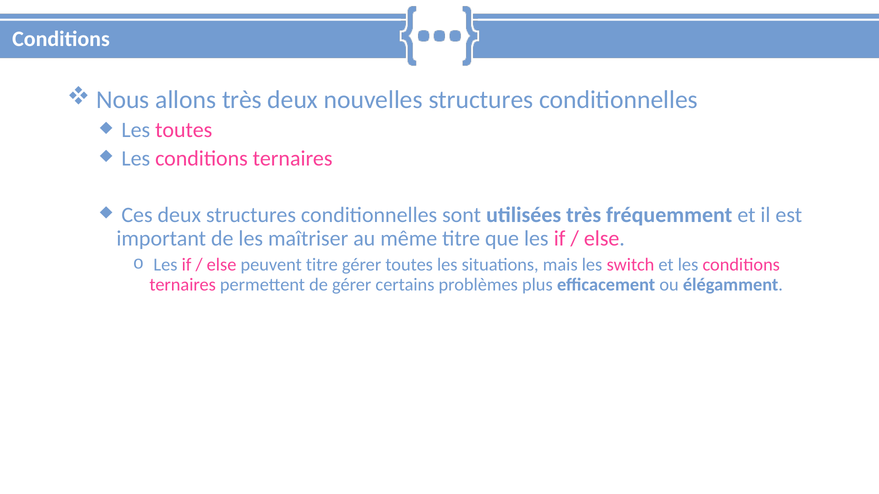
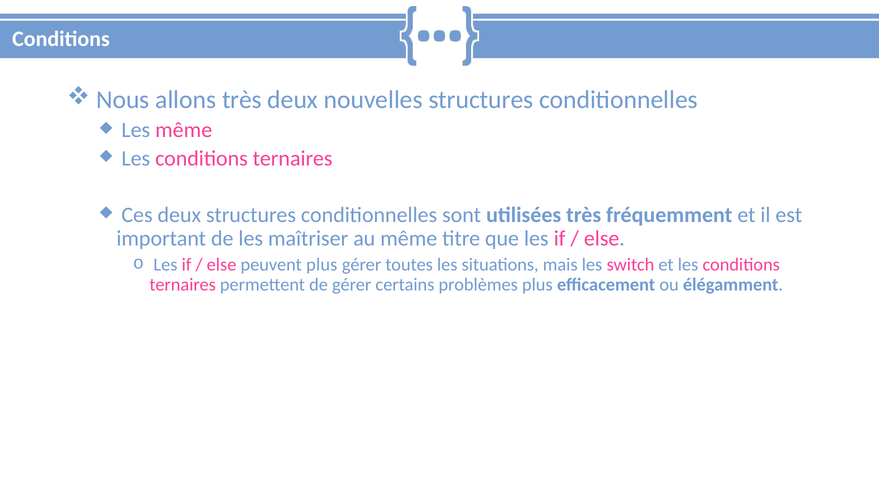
Les toutes: toutes -> même (184, 130)
peuvent titre: titre -> plus (322, 265)
